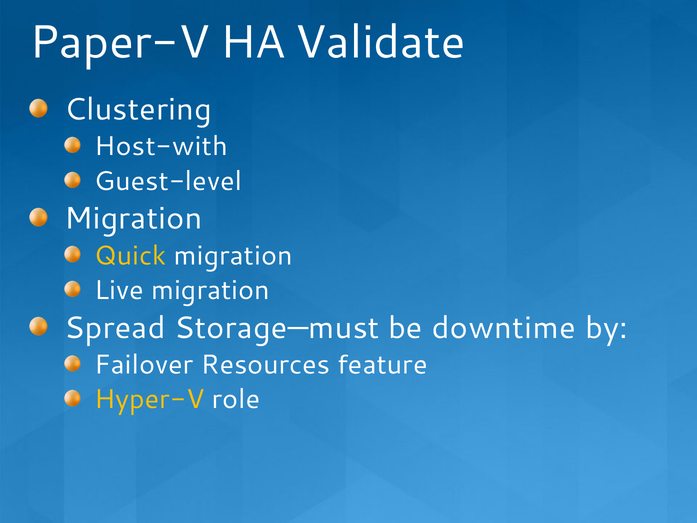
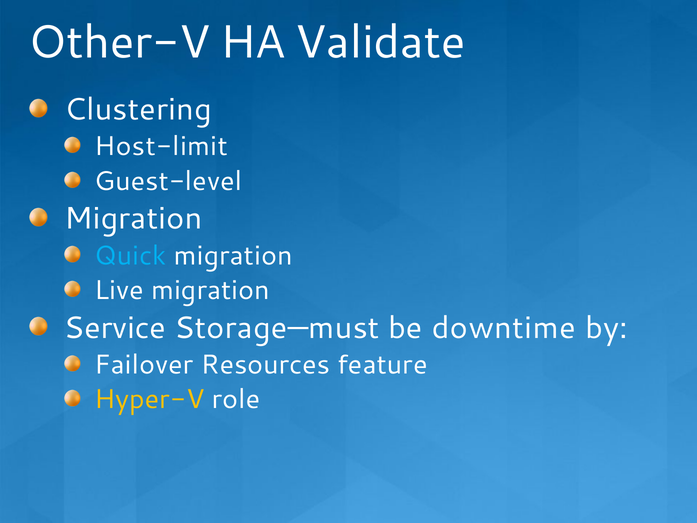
Paper-V: Paper-V -> Other-V (120, 42)
Host-with: Host-with -> Host-limit (161, 146)
Quick colour: yellow -> light blue (130, 255)
Spread: Spread -> Service (115, 328)
